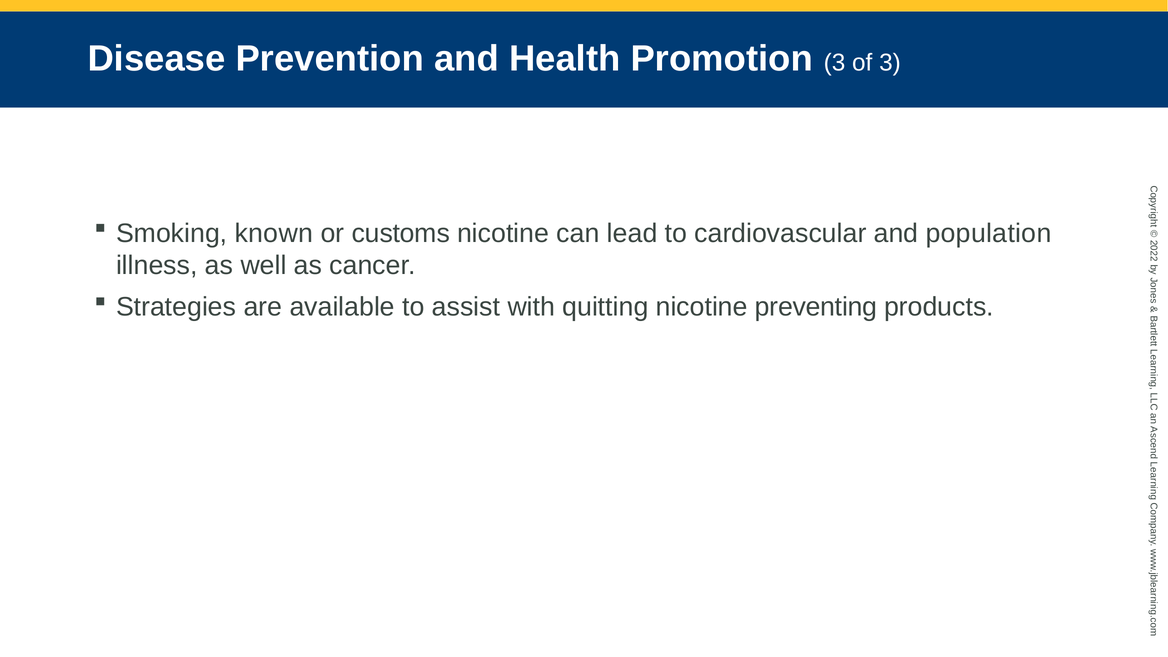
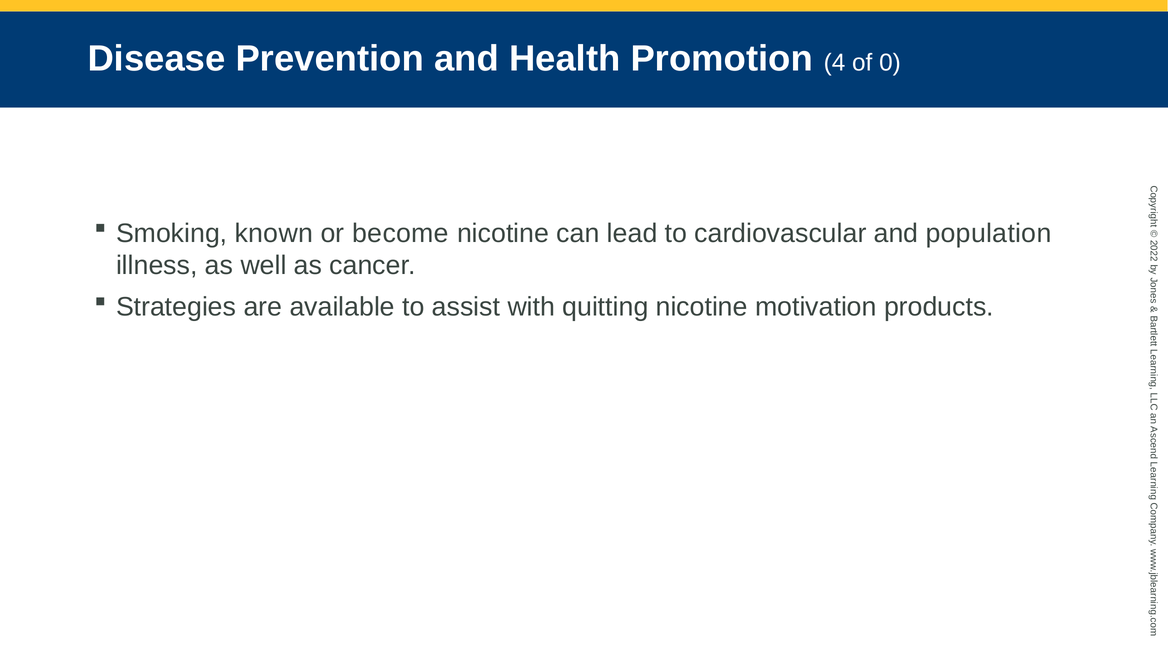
Promotion 3: 3 -> 4 (835, 63)
of 3: 3 -> 0 (890, 63)
customs: customs -> become (401, 233)
preventing: preventing -> motivation (816, 307)
